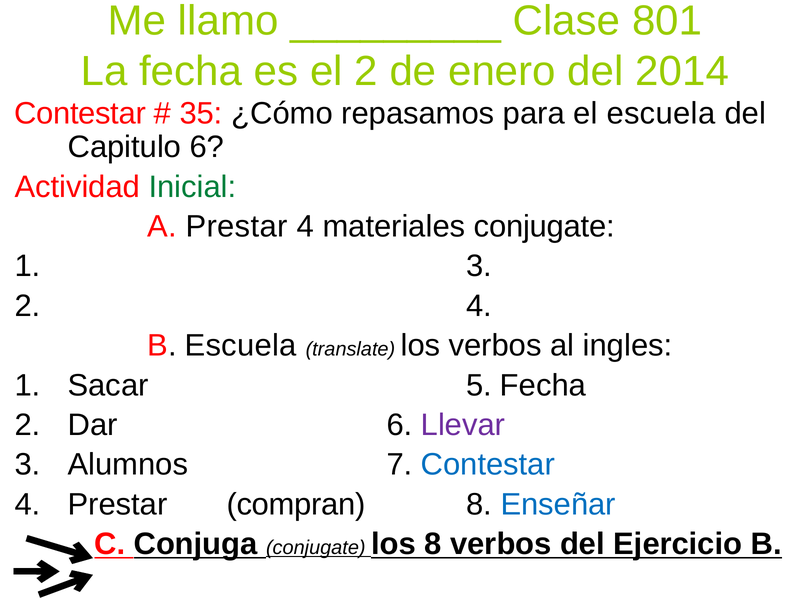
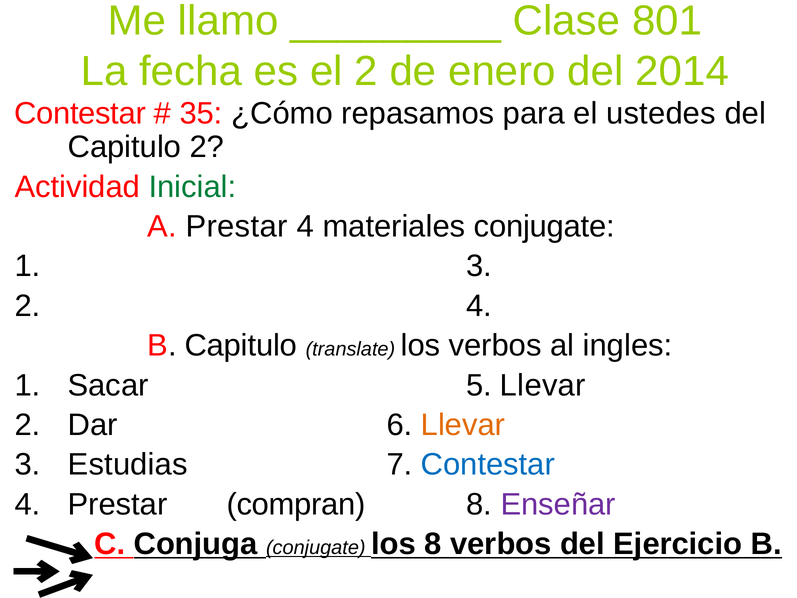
el escuela: escuela -> ustedes (661, 114)
Capitulo 6: 6 -> 2 (207, 147)
B Escuela: Escuela -> Capitulo (241, 345)
5 Fecha: Fecha -> Llevar (543, 385)
Llevar colour: purple -> orange (463, 425)
Alumnos: Alumnos -> Estudias (128, 465)
Enseñar colour: blue -> purple (558, 504)
